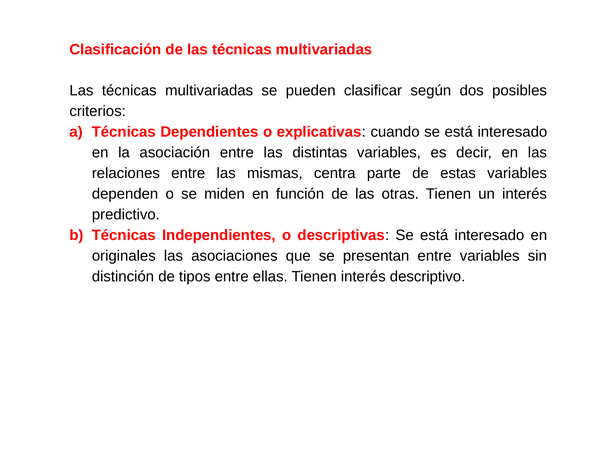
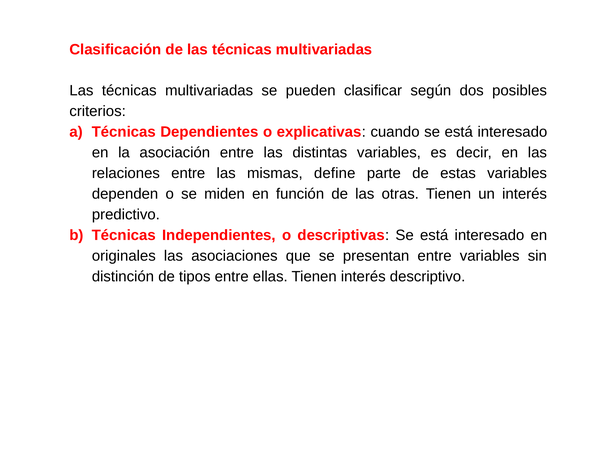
centra: centra -> define (335, 173)
